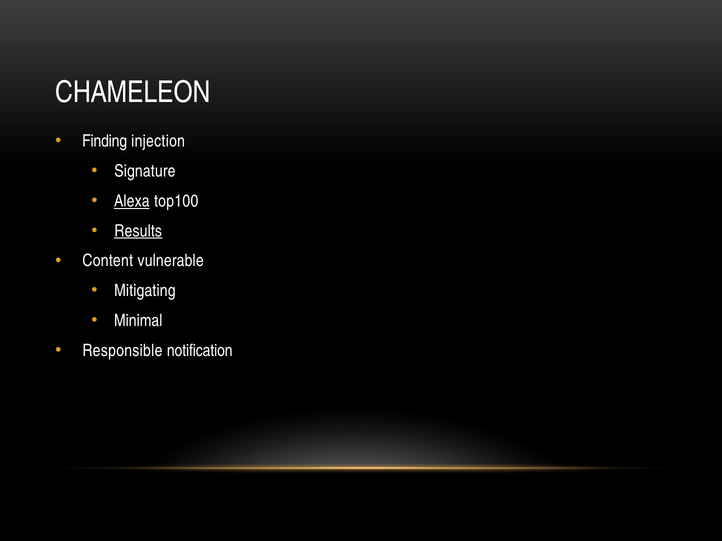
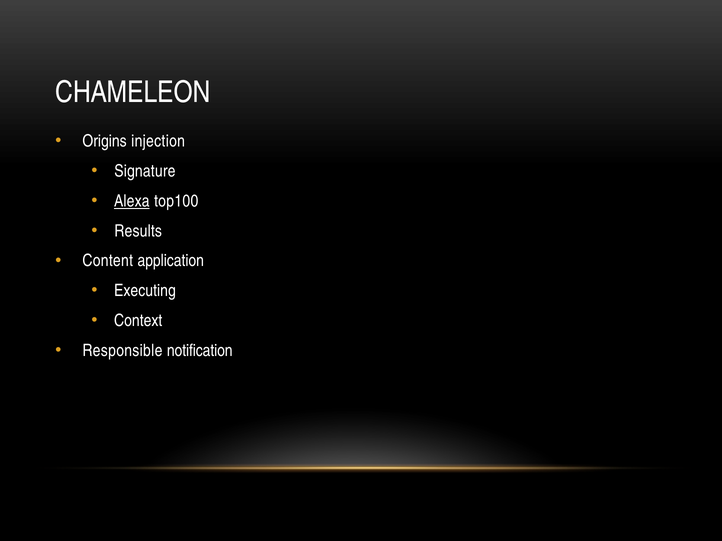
Finding: Finding -> Origins (105, 141)
Results underline: present -> none (138, 231)
vulnerable: vulnerable -> application (171, 261)
Mitigating: Mitigating -> Executing (145, 291)
Minimal: Minimal -> Context (138, 321)
